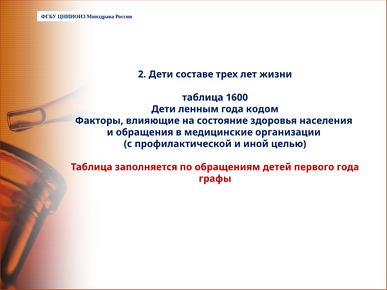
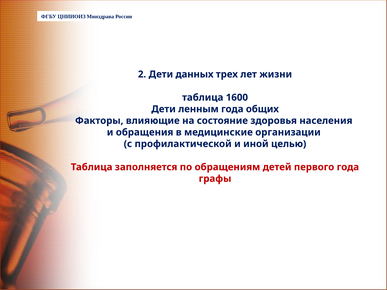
составе: составе -> данных (195, 74)
кодом: кодом -> общих (262, 109)
